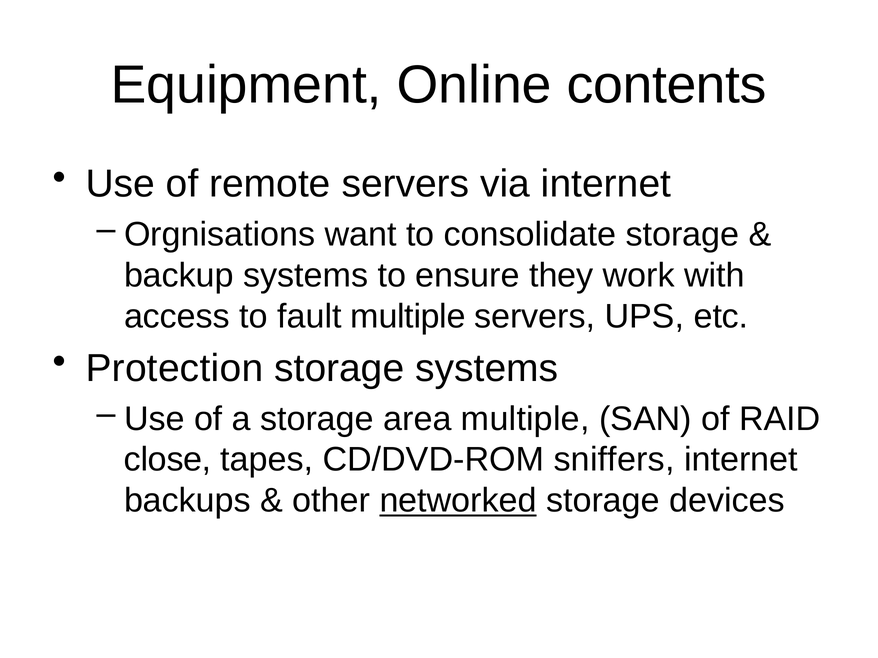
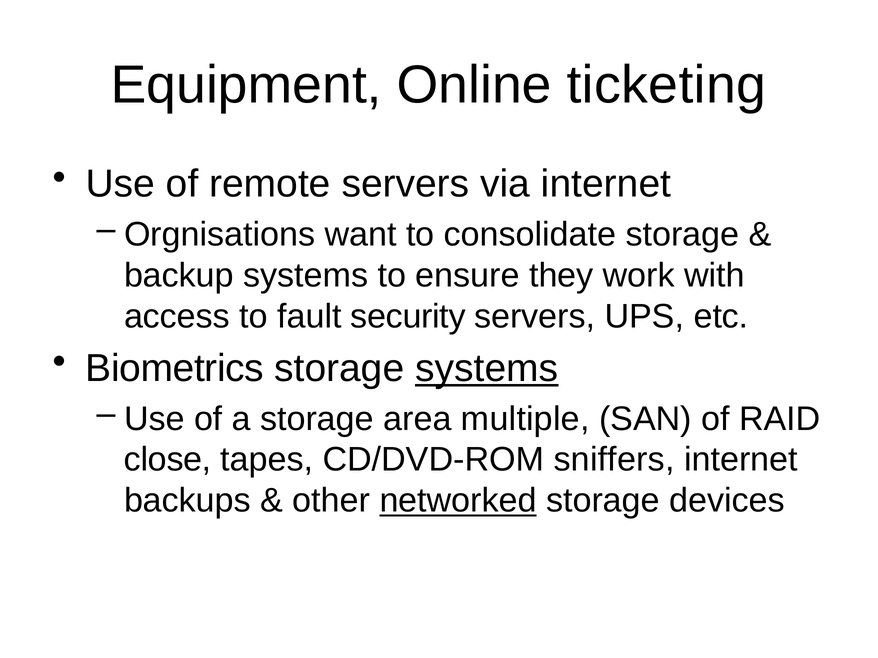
contents: contents -> ticketing (666, 85)
fault multiple: multiple -> security (408, 317)
Protection: Protection -> Biometrics (175, 369)
systems underline: none -> present (487, 369)
